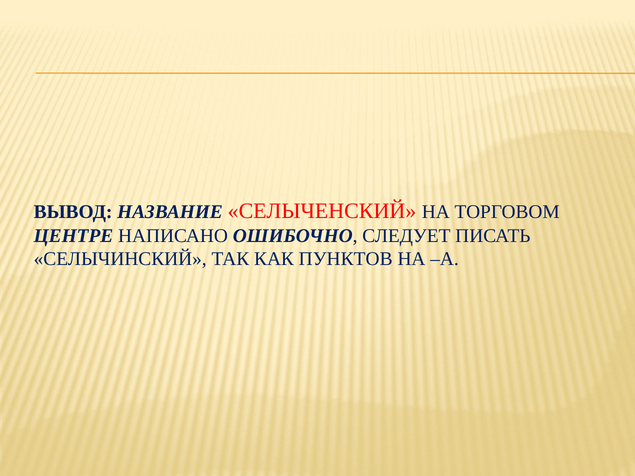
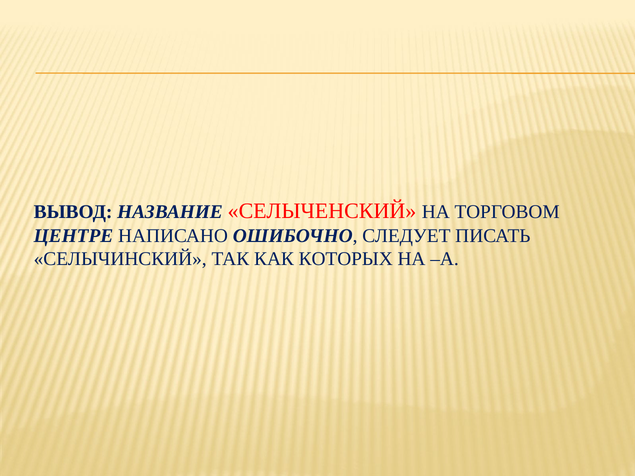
ПУНКТОВ: ПУНКТОВ -> КОТОРЫХ (346, 259)
